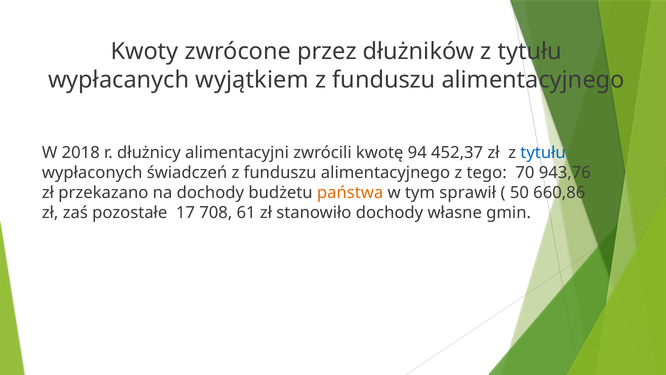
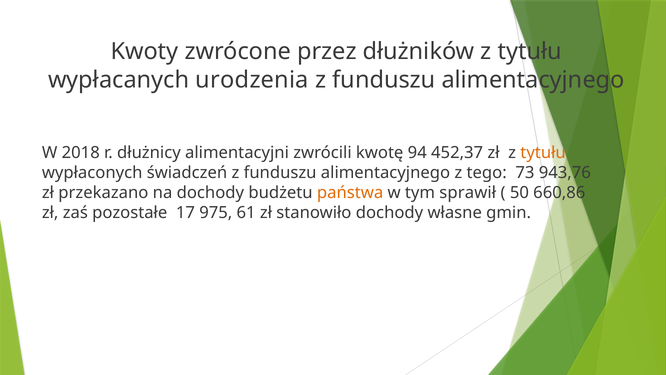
wyjątkiem: wyjątkiem -> urodzenia (252, 80)
tytułu colour: blue -> orange (543, 152)
70: 70 -> 73 (525, 172)
708: 708 -> 975 (216, 212)
